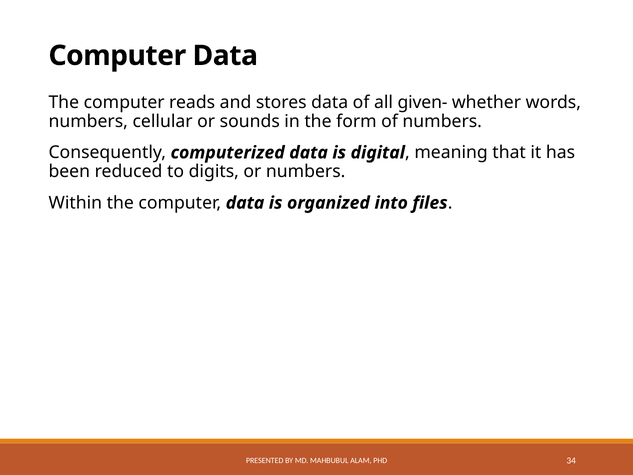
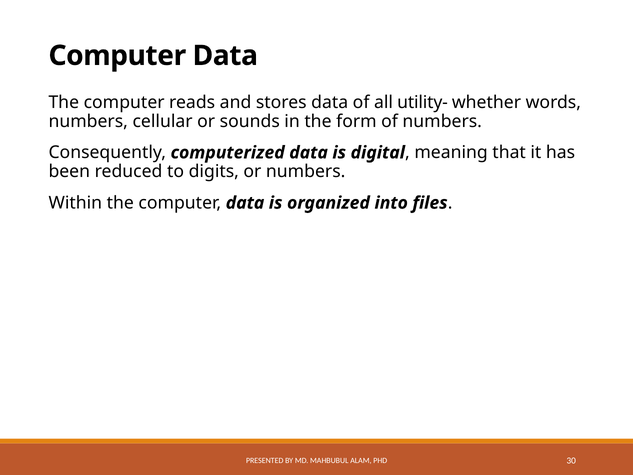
given-: given- -> utility- (423, 102)
34: 34 -> 30 (571, 460)
